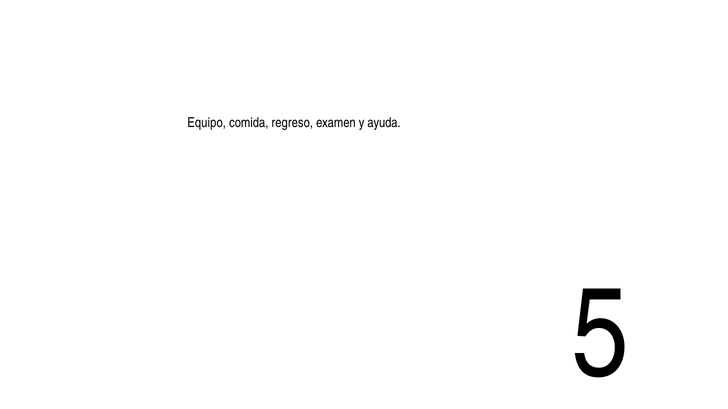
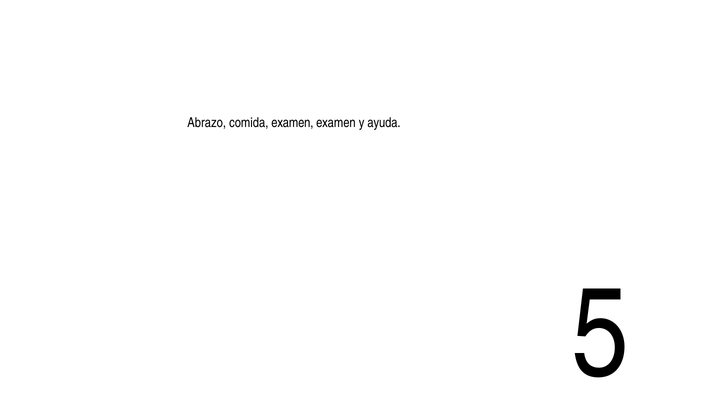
Equipo: Equipo -> Abrazo (207, 123)
comida regreso: regreso -> examen (292, 123)
